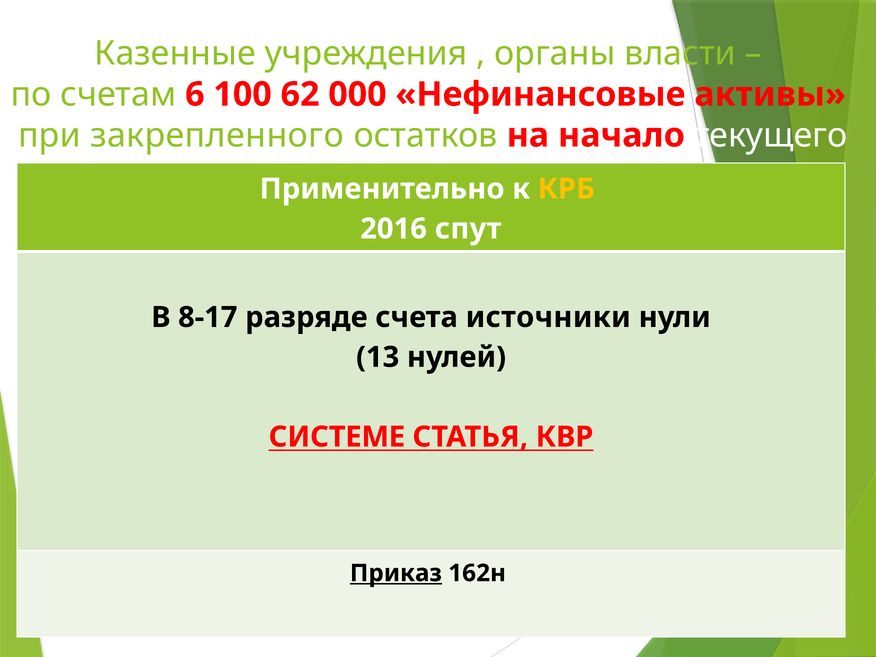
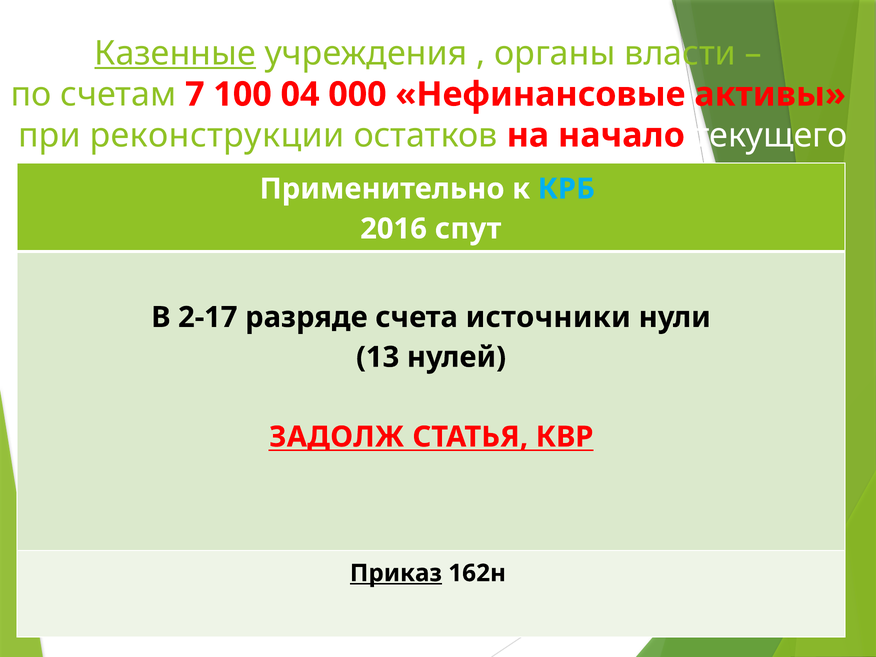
Казенные underline: none -> present (175, 54)
6: 6 -> 7 (195, 94)
62: 62 -> 04 (300, 94)
закрепленного: закрепленного -> реконструкции (217, 135)
КРБ colour: yellow -> light blue (566, 189)
8-17: 8-17 -> 2-17 (208, 317)
СИСТЕМЕ: СИСТЕМЕ -> ЗАДОЛЖ (337, 437)
